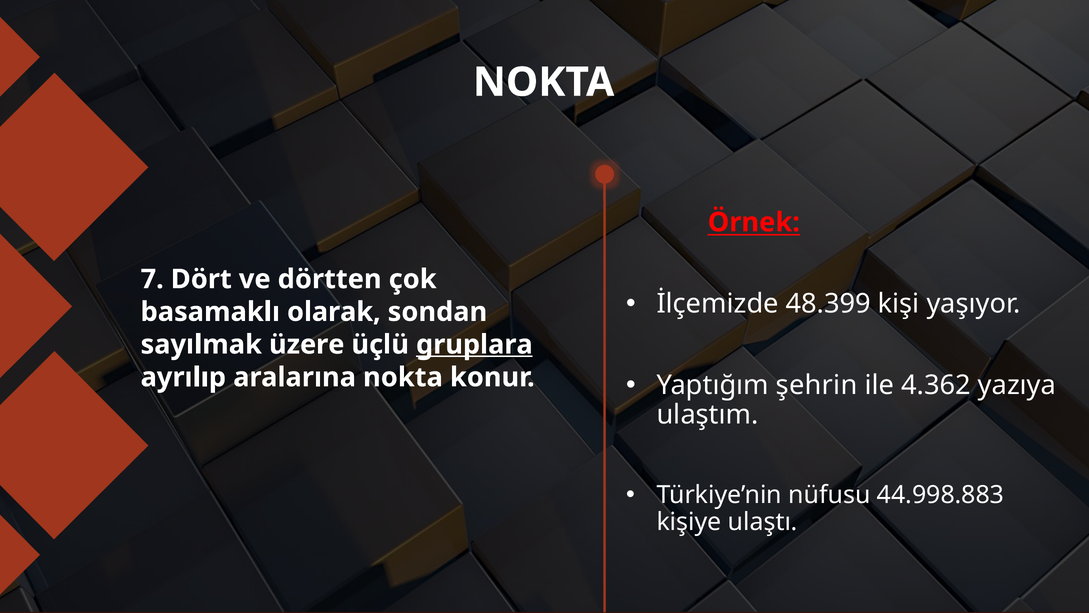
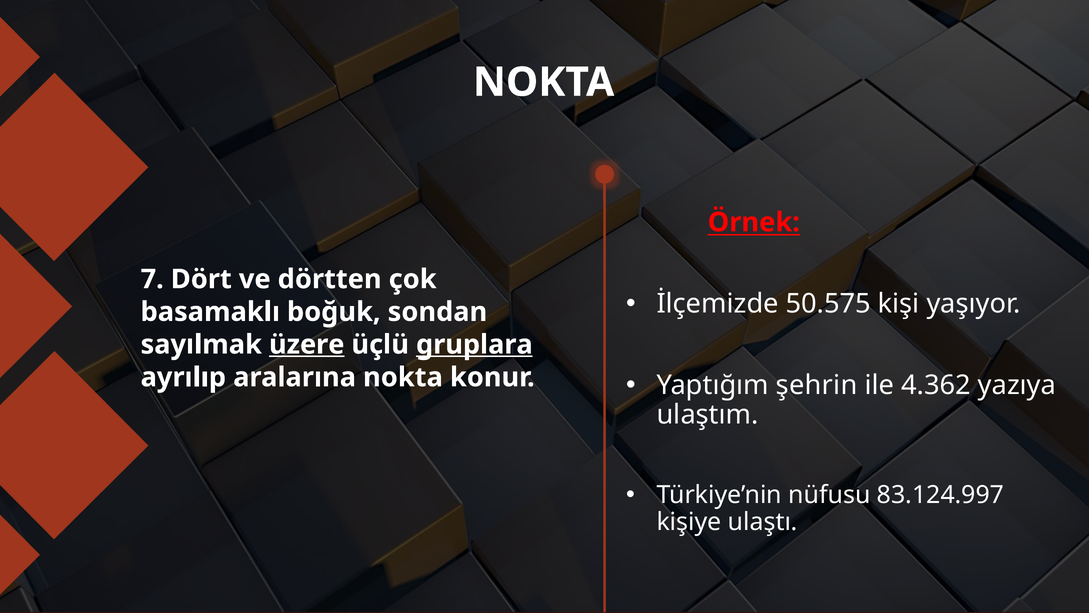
48.399: 48.399 -> 50.575 (828, 304)
olarak: olarak -> boğuk (334, 312)
üzere underline: none -> present (307, 344)
44.998.883: 44.998.883 -> 83.124.997 (941, 495)
